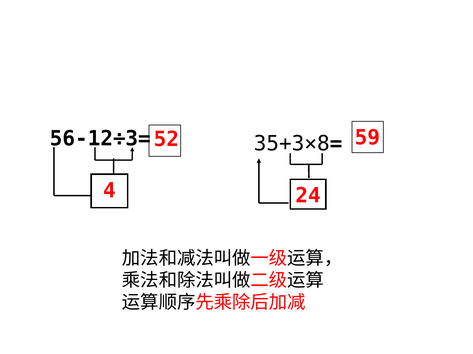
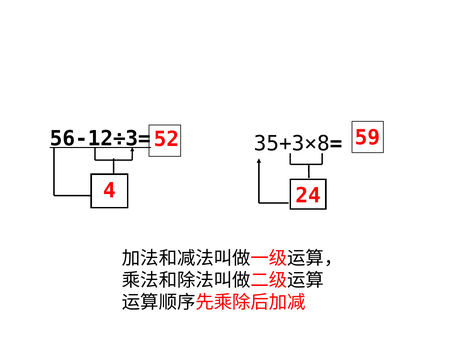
56-12÷3= underline: none -> present (100, 139)
